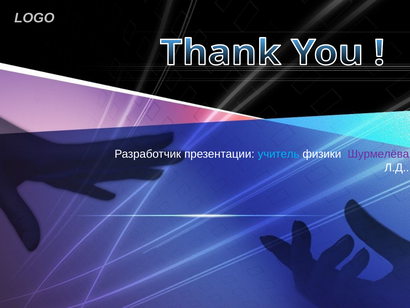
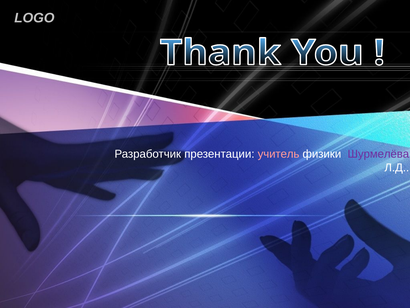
учитель colour: light blue -> pink (279, 154)
